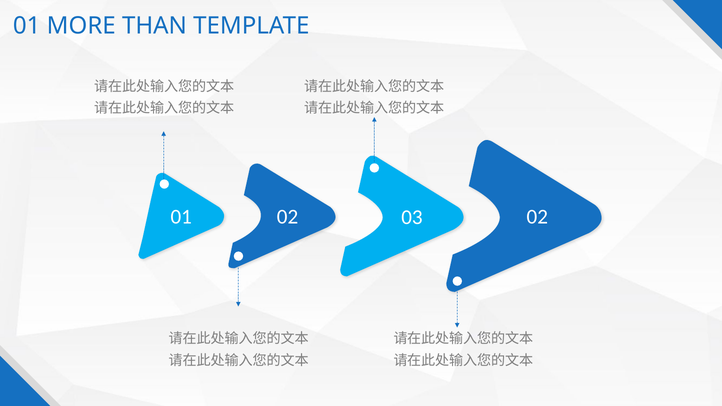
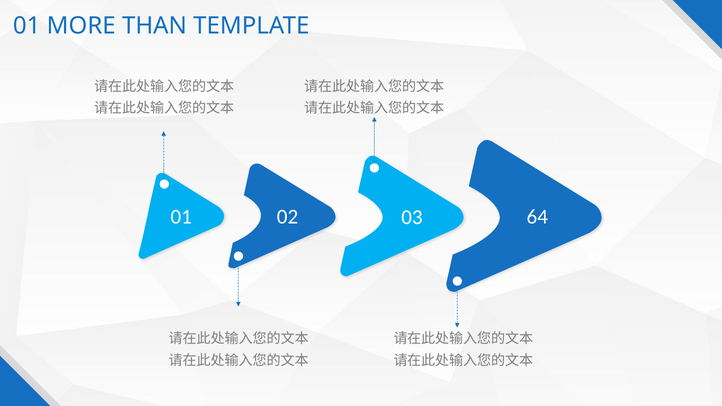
01 02: 02 -> 64 (537, 217)
